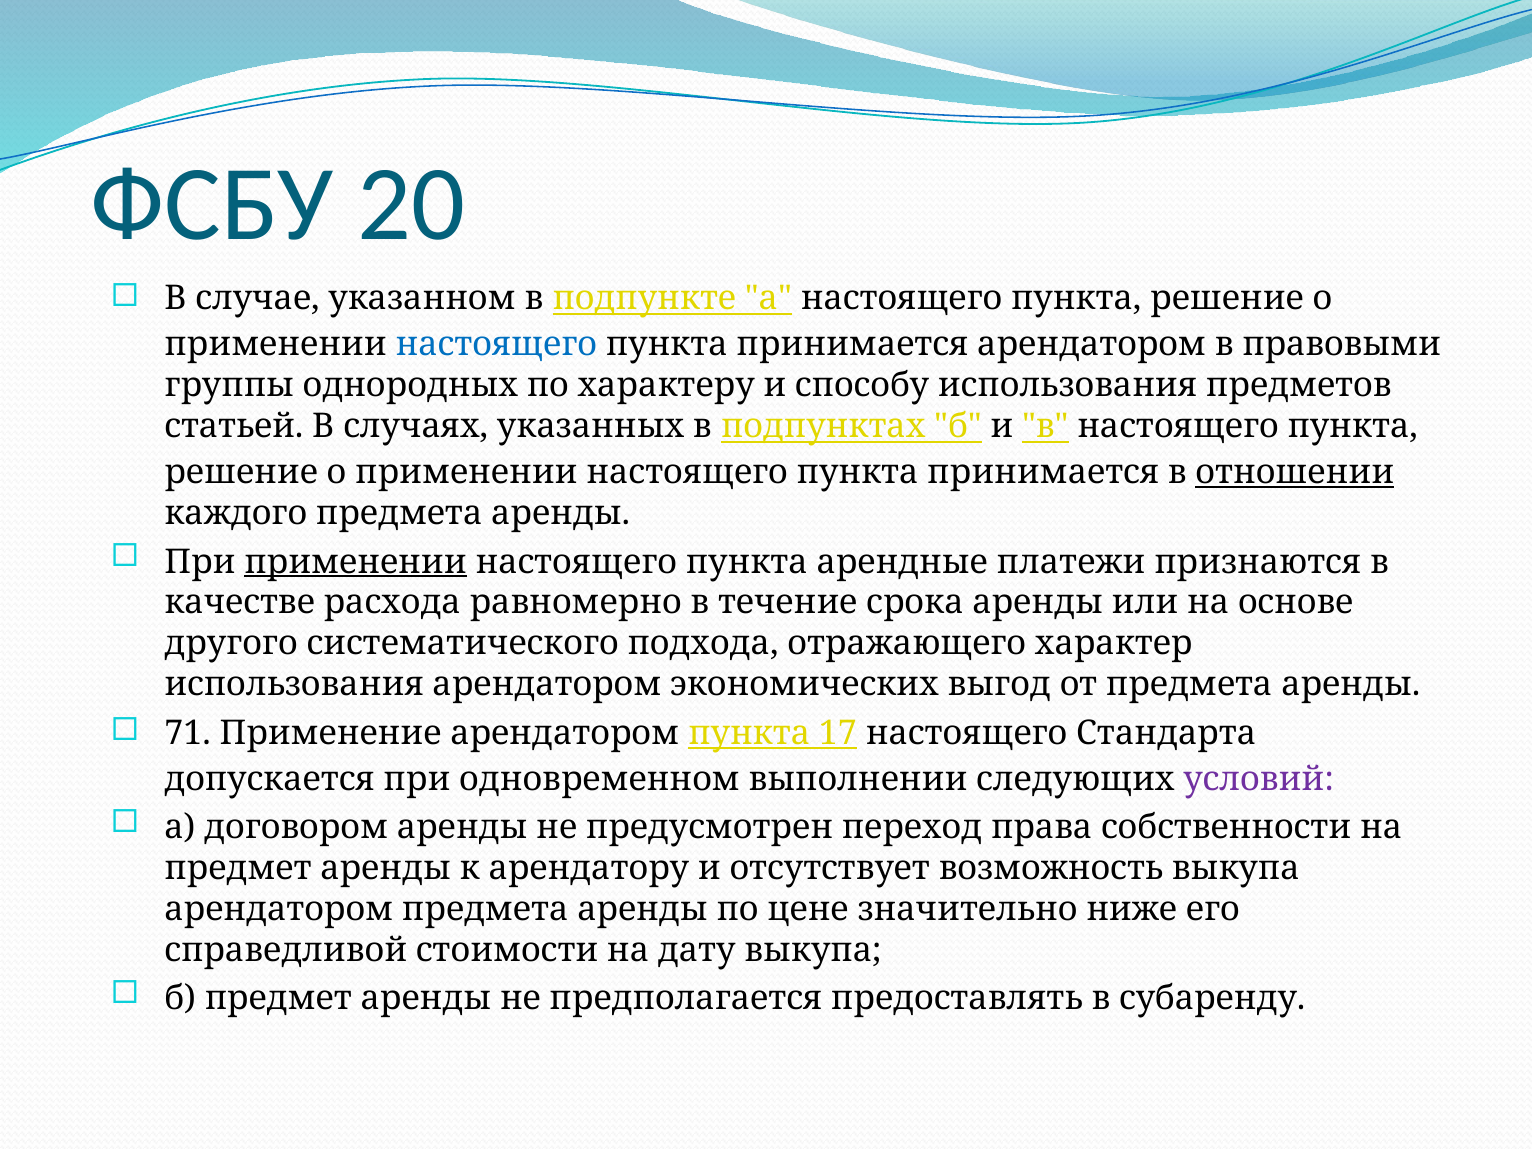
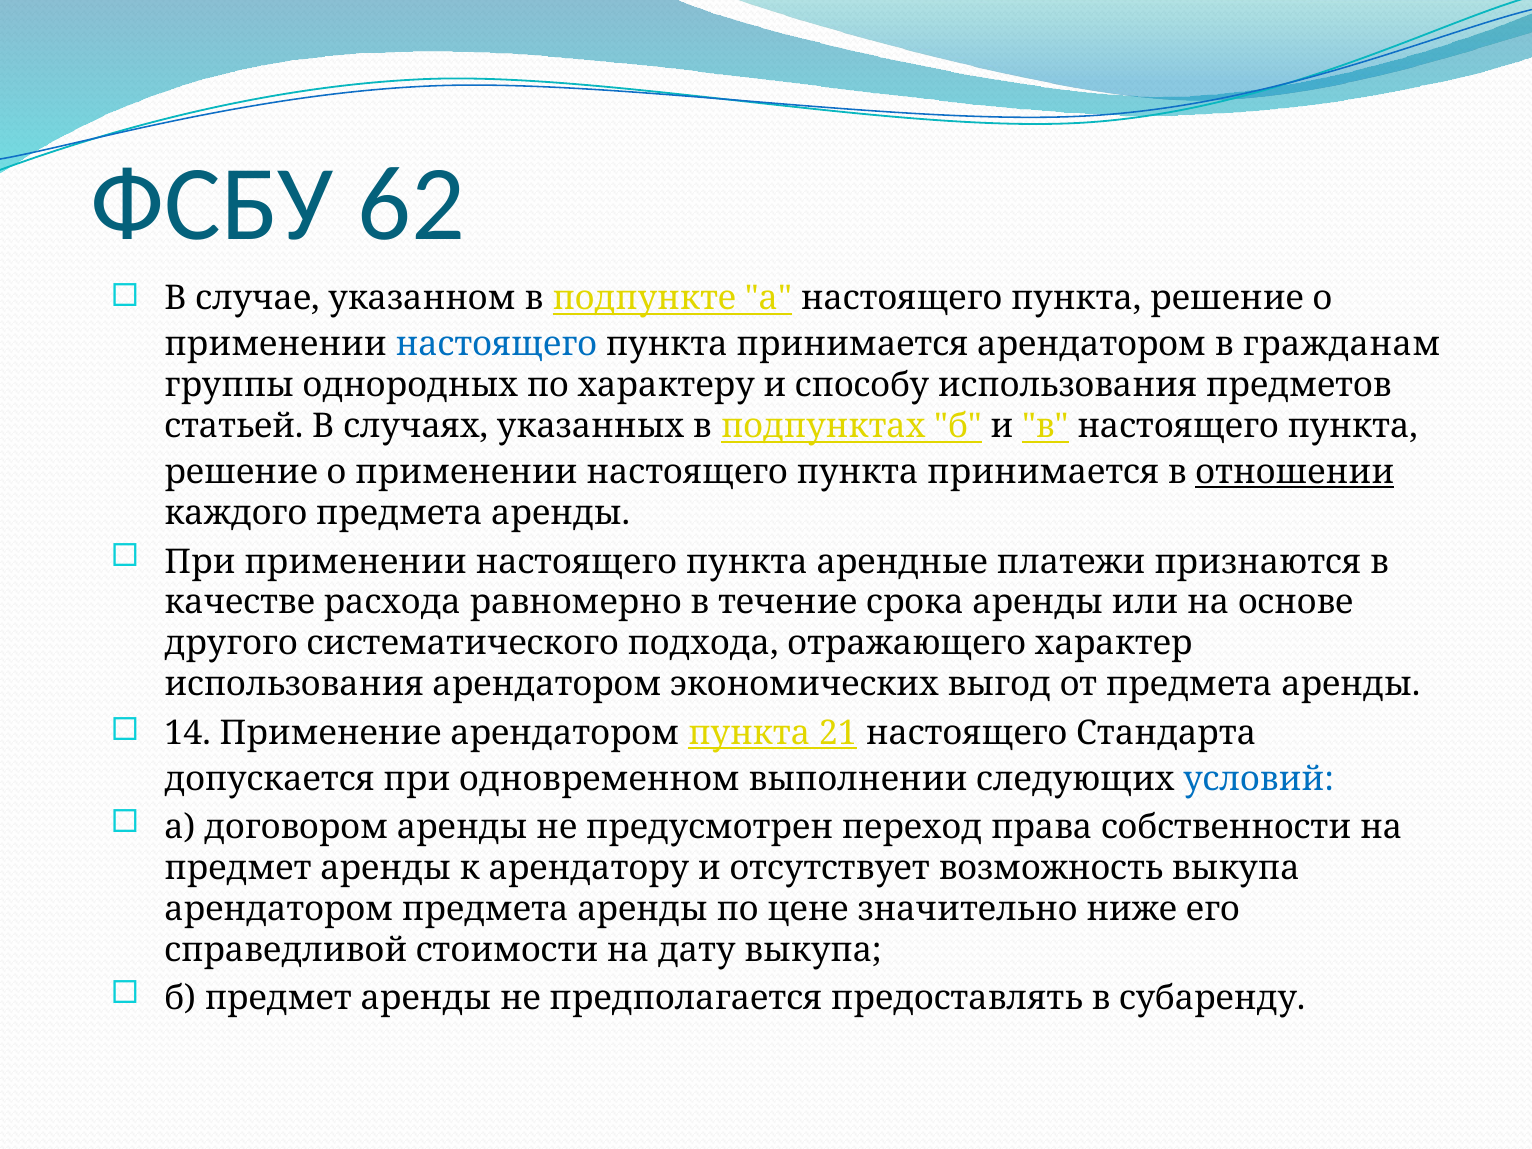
20: 20 -> 62 (412, 204)
правовыми: правовыми -> гражданам (1341, 345)
применении underline: present -> none (356, 562)
71: 71 -> 14 (188, 733)
17: 17 -> 21 (838, 733)
условий colour: purple -> blue (1259, 779)
